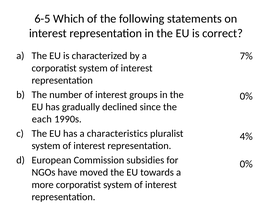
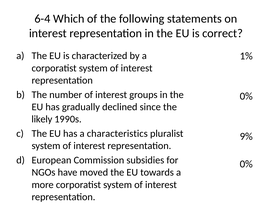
6-5: 6-5 -> 6-4 (42, 19)
7%: 7% -> 1% (246, 56)
each: each -> likely (42, 119)
4%: 4% -> 9% (246, 136)
